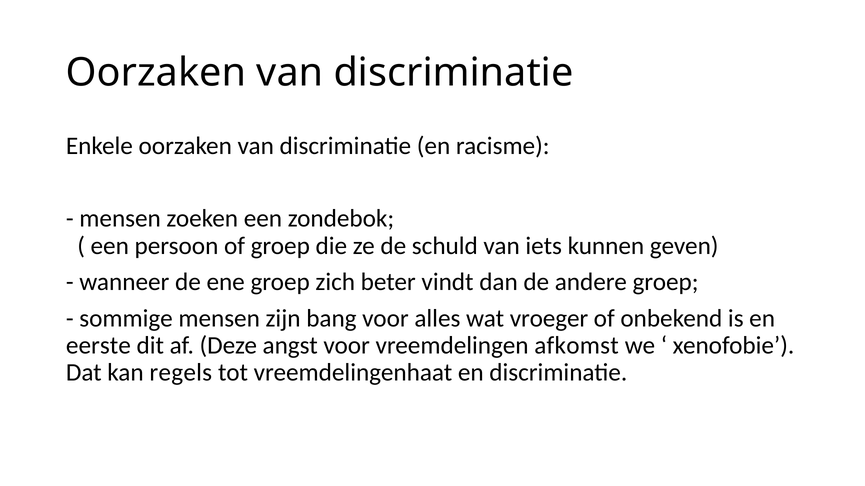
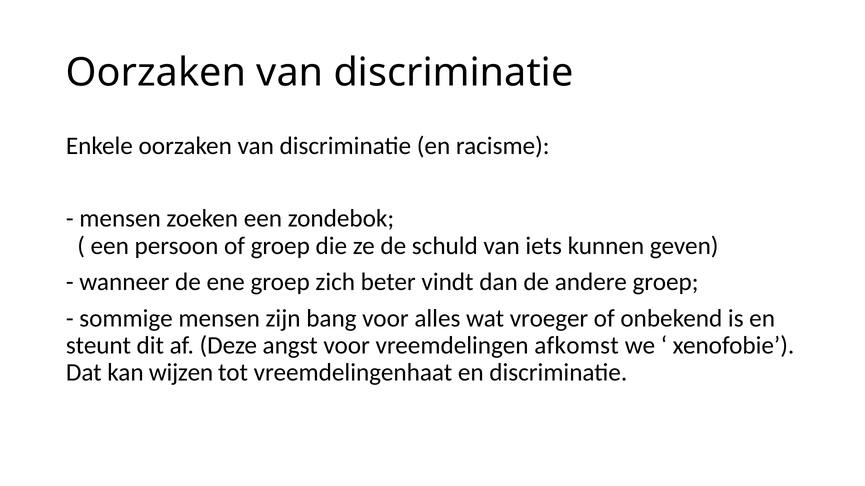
eerste: eerste -> steunt (98, 346)
regels: regels -> wijzen (181, 373)
